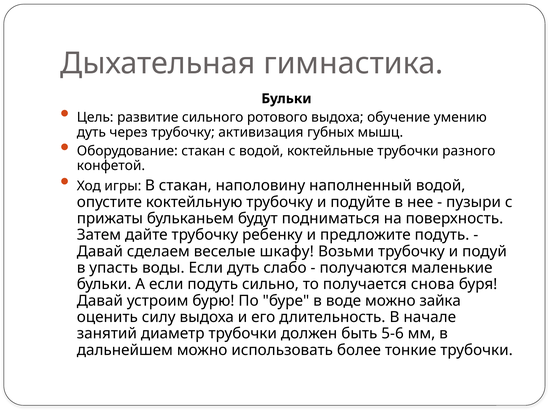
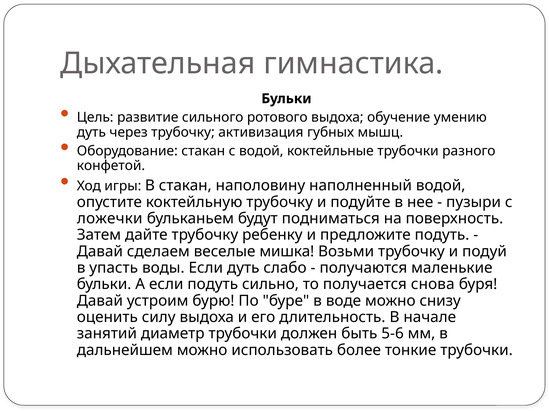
прижаты: прижаты -> ложечки (110, 219)
шкафу: шкафу -> мишка (287, 252)
зайка: зайка -> снизу (440, 301)
